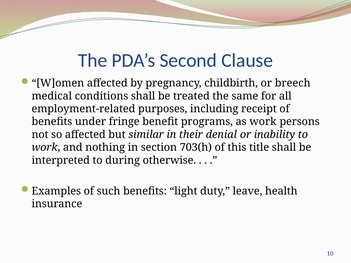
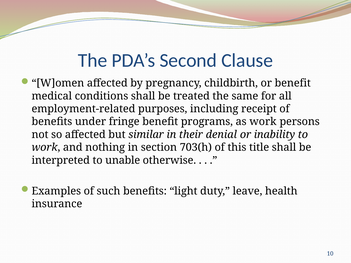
or breech: breech -> benefit (293, 83)
during: during -> unable (123, 160)
